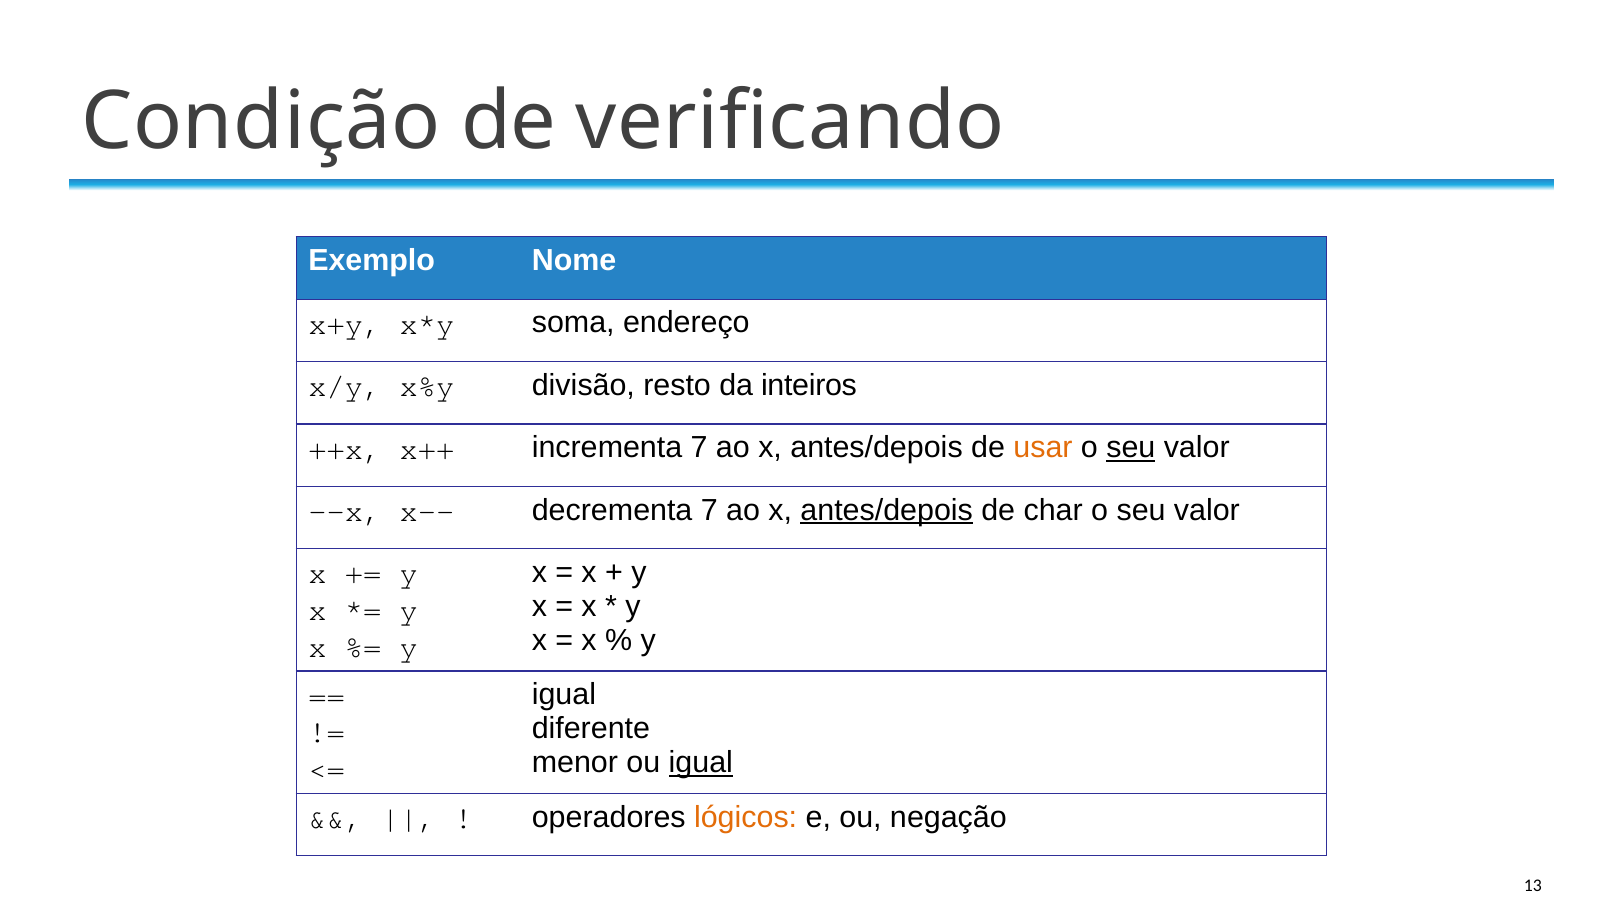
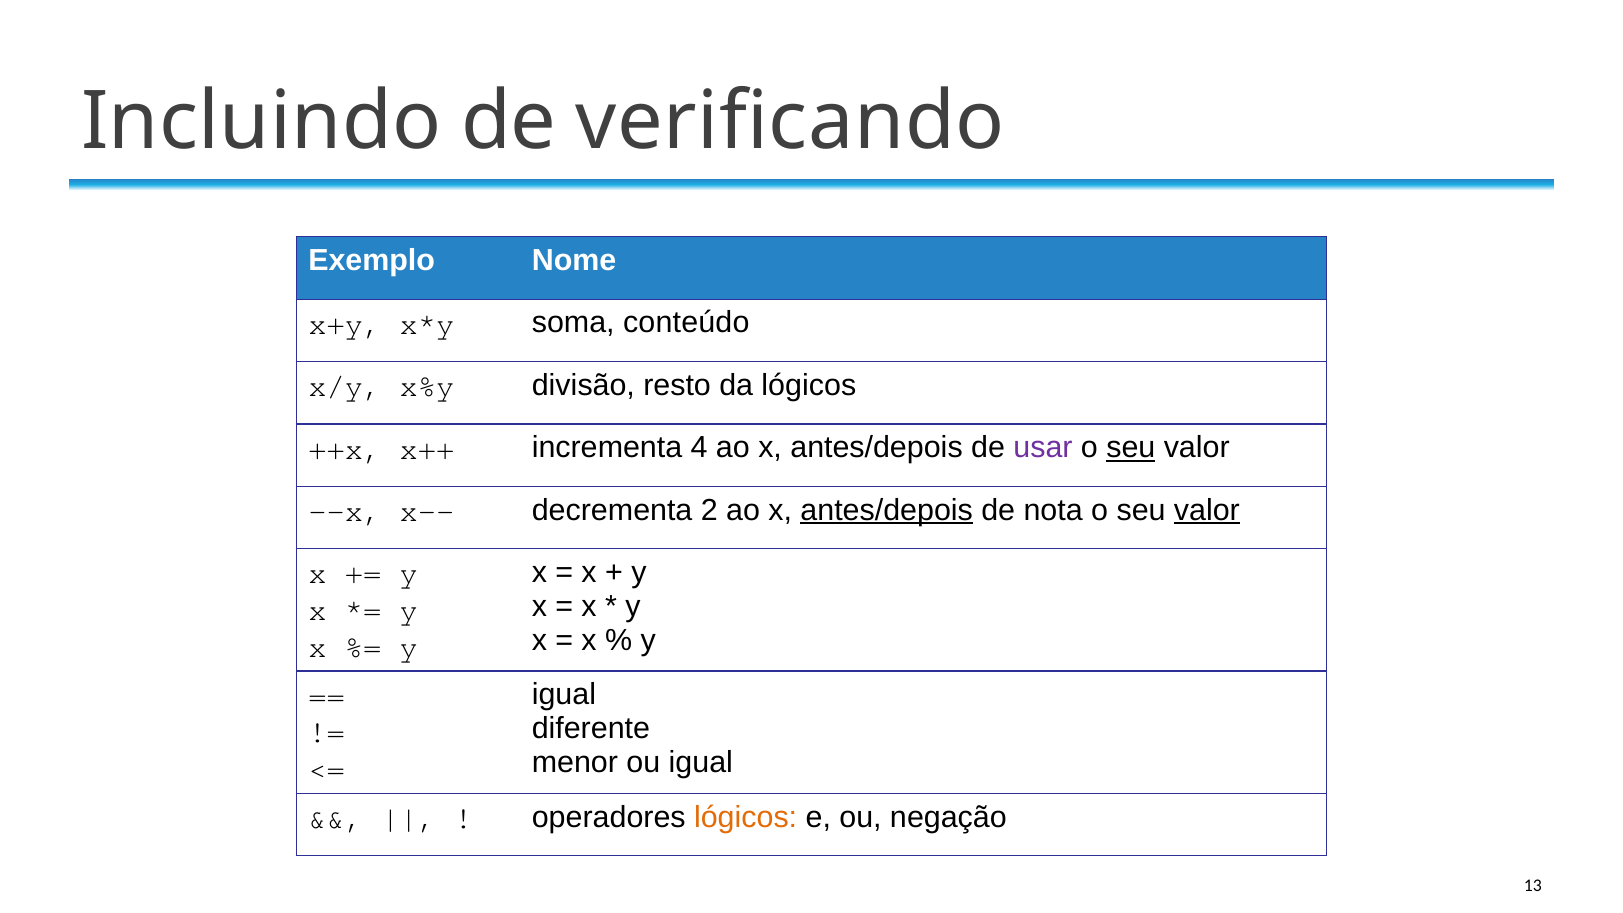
Condição: Condição -> Incluindo (261, 121)
endereço: endereço -> conteúdo (686, 323)
da inteiros: inteiros -> lógicos (809, 385)
incrementa 7: 7 -> 4 (699, 448)
usar colour: orange -> purple (1043, 448)
decrementa 7: 7 -> 2 (709, 510)
char: char -> nota (1053, 510)
valor underline: none -> present (1207, 510)
igual underline: present -> none (701, 763)
